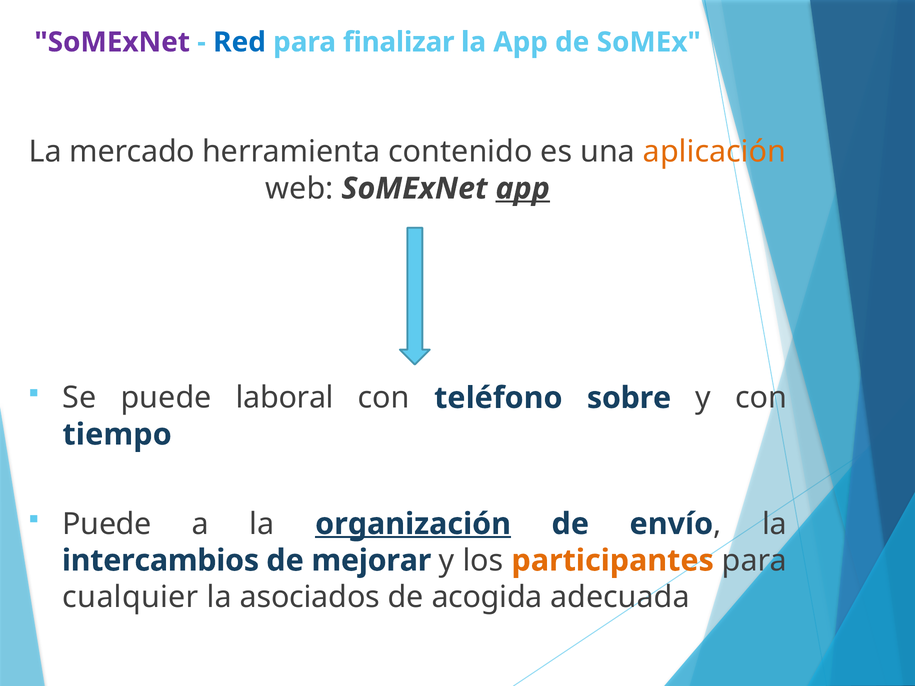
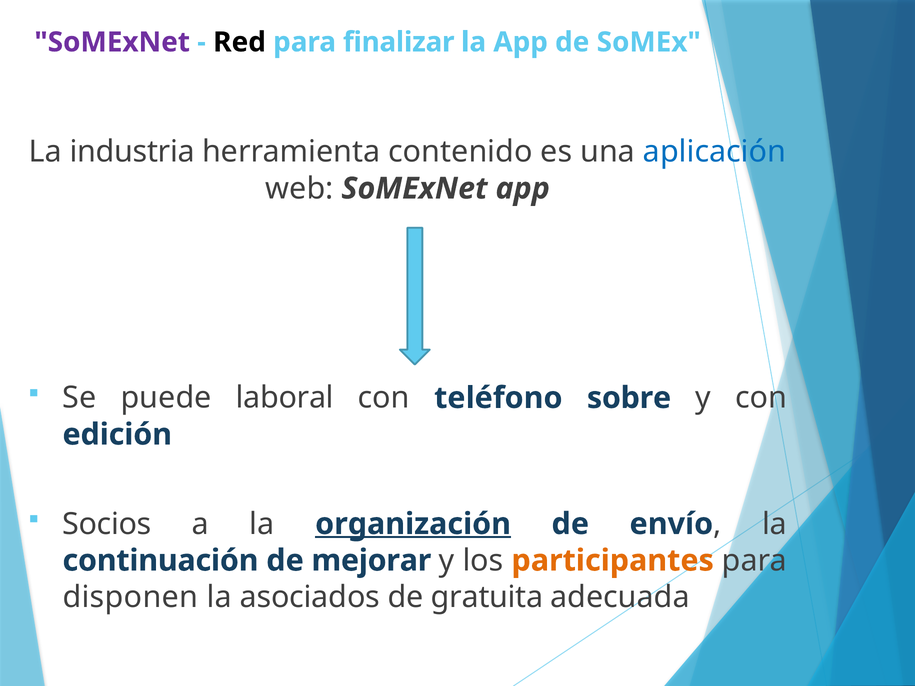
Red colour: blue -> black (240, 42)
mercado: mercado -> industria (132, 152)
aplicación colour: orange -> blue (715, 152)
app underline: present -> none (523, 189)
tiempo: tiempo -> edición (117, 435)
Puede: Puede -> Socios (107, 524)
intercambios: intercambios -> continuación (160, 561)
cualquier: cualquier -> disponen (131, 597)
acogida: acogida -> gratuita (487, 597)
